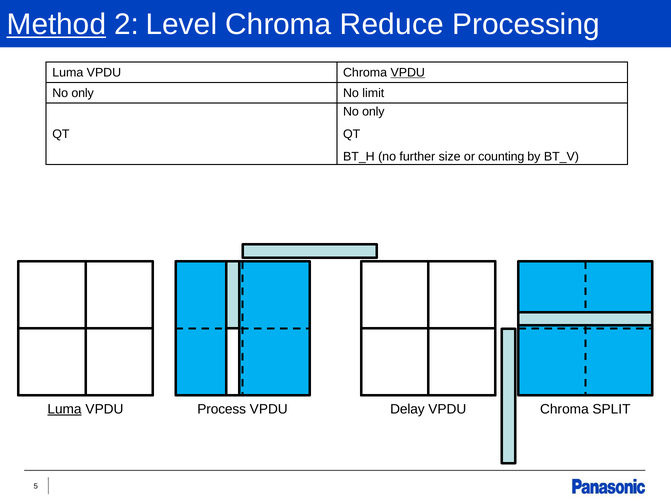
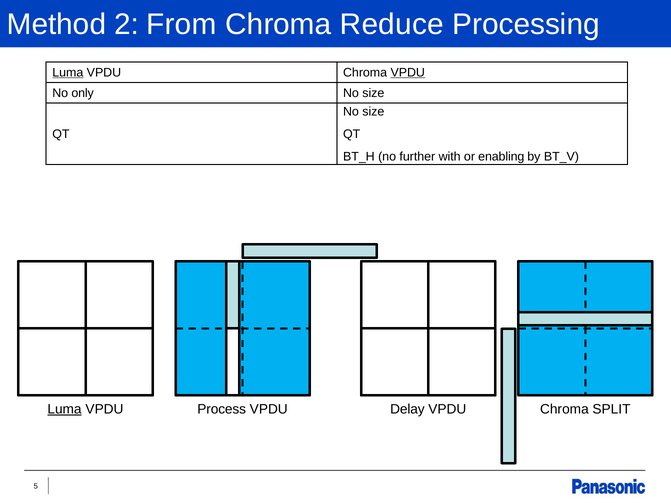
Method underline: present -> none (56, 24)
Level: Level -> From (181, 24)
Luma underline: none -> present (68, 72)
limit: limit -> size (373, 93)
only: only -> size (373, 112)
size: size -> with (450, 157)
counting: counting -> enabling (501, 157)
